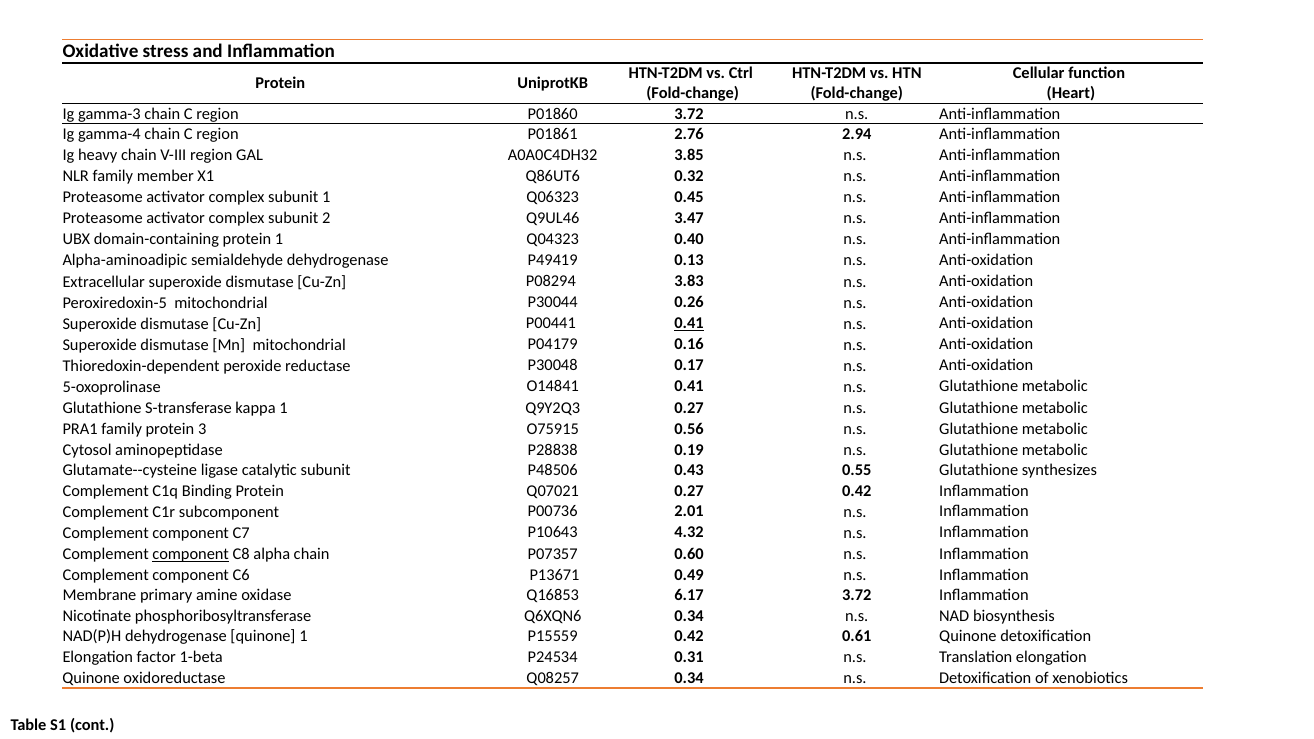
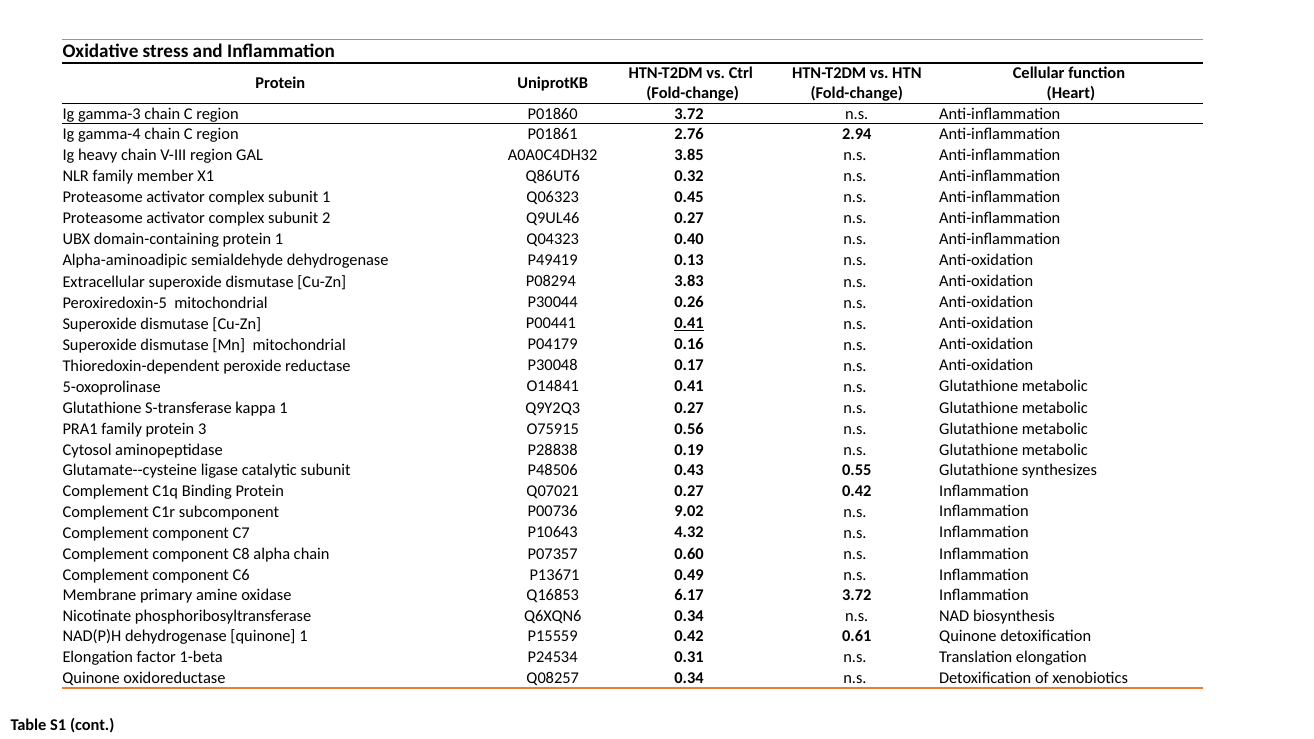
Q9UL46 3.47: 3.47 -> 0.27 (689, 218)
2.01: 2.01 -> 9.02 (689, 512)
component underline: present -> none (191, 554)
